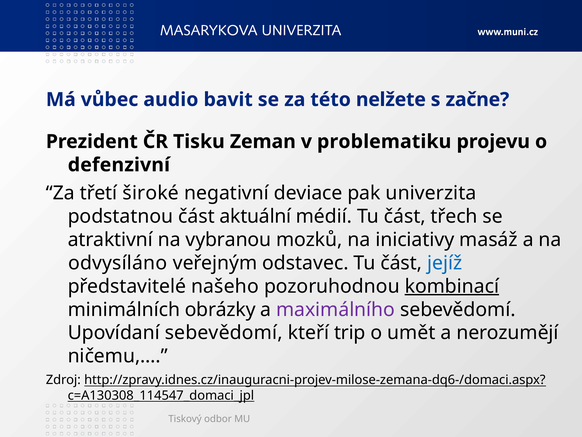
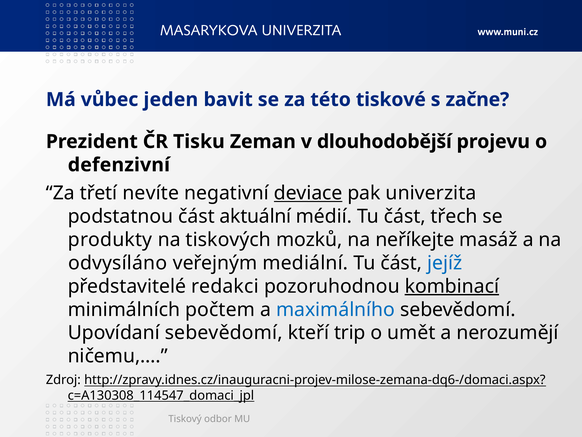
audio: audio -> jeden (171, 99)
nelžete: nelžete -> tiskové (391, 99)
problematiku: problematiku -> dlouhodobější (384, 141)
široké: široké -> nevíte (151, 193)
deviace underline: none -> present (308, 193)
atraktivní: atraktivní -> produkty (110, 239)
vybranou: vybranou -> tiskových (228, 239)
iniciativy: iniciativy -> neříkejte (415, 239)
odstavec: odstavec -> mediální (305, 263)
našeho: našeho -> redakci (225, 286)
obrázky: obrázky -> počtem (220, 309)
maximálního colour: purple -> blue (336, 309)
